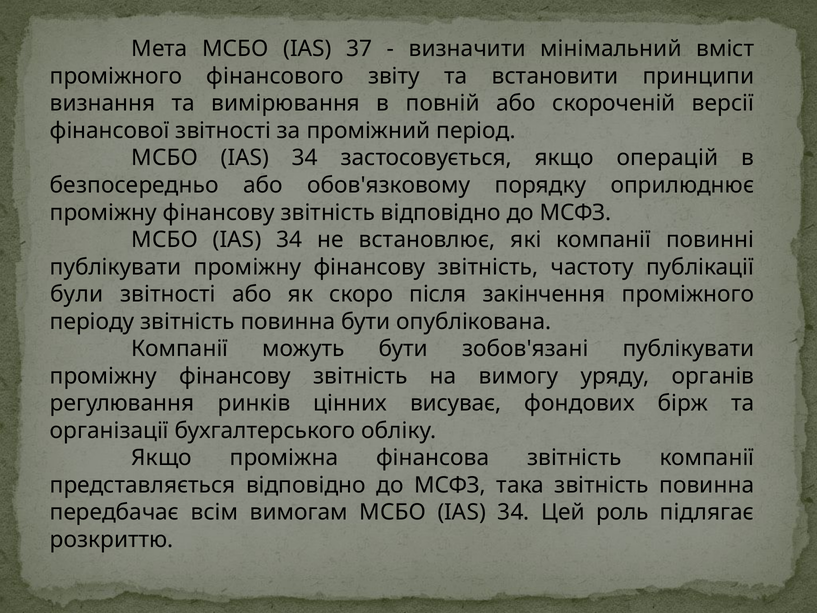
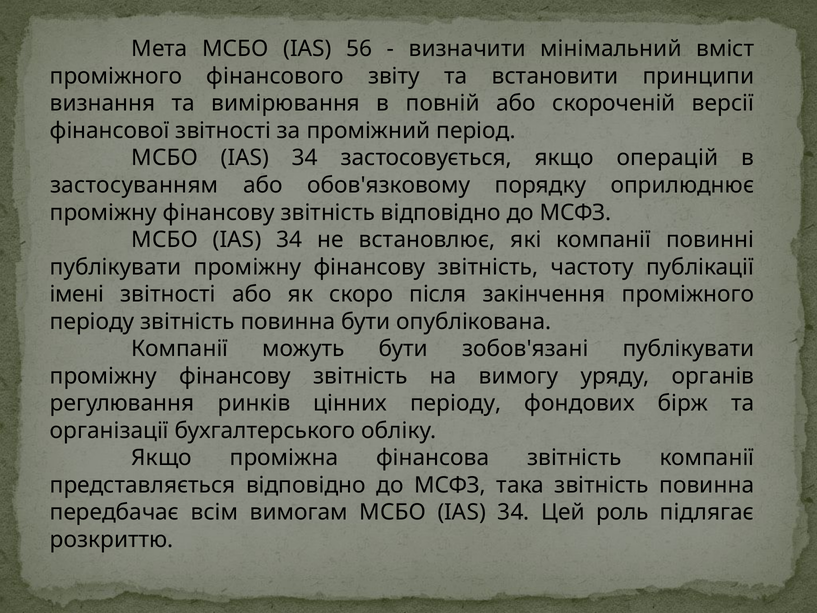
37: 37 -> 56 (359, 49)
безпосередньо: безпосередньо -> застосуванням (134, 185)
були: були -> імені (77, 294)
цінних висуває: висуває -> періоду (456, 403)
